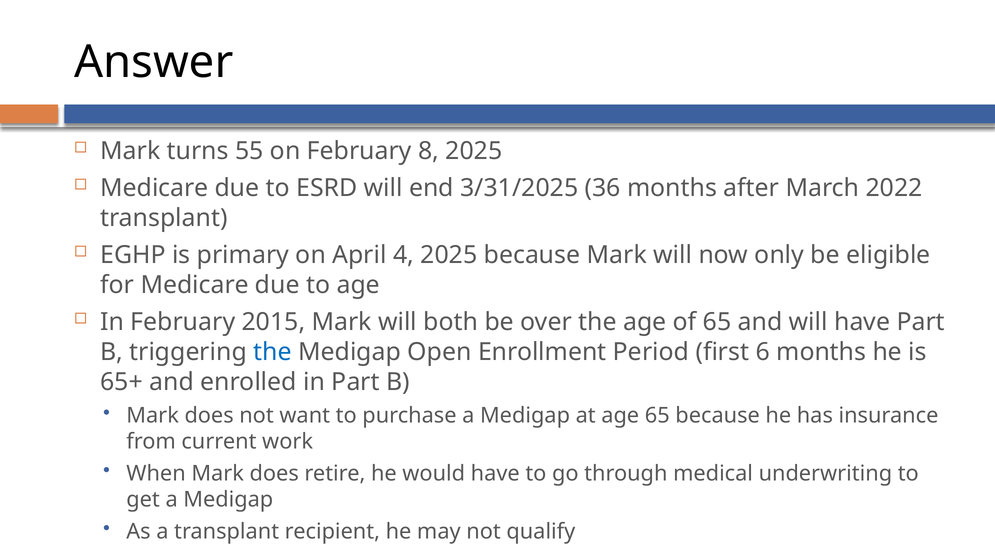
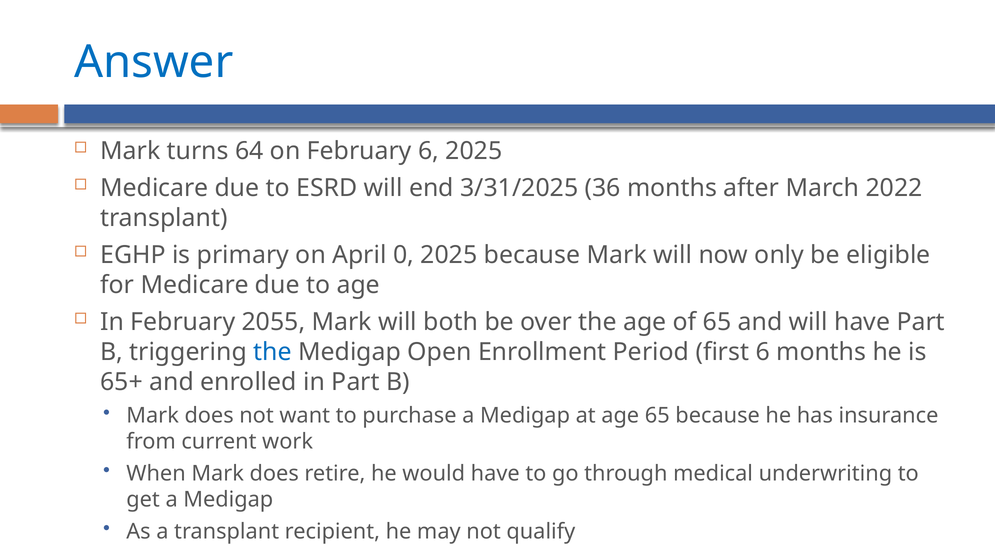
Answer colour: black -> blue (154, 62)
55: 55 -> 64 (249, 151)
February 8: 8 -> 6 (429, 151)
4: 4 -> 0 (404, 255)
2015: 2015 -> 2055 (273, 322)
